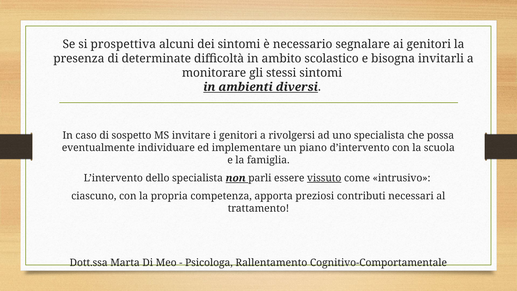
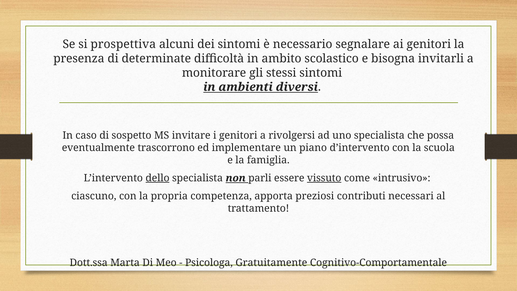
individuare: individuare -> trascorrono (166, 148)
dello underline: none -> present (158, 178)
Rallentamento: Rallentamento -> Gratuitamente (271, 263)
